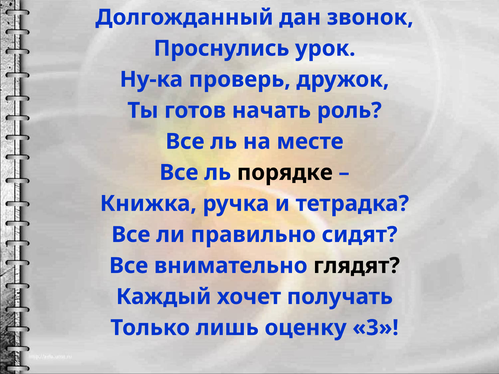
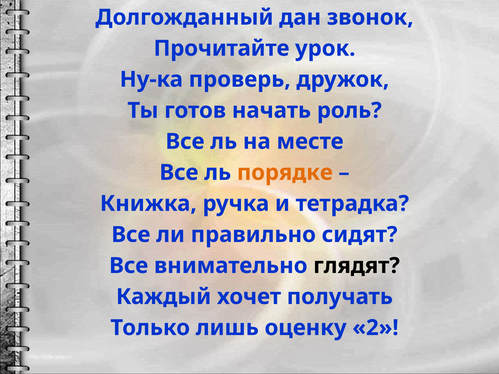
Проснулись: Проснулись -> Прочитайте (221, 48)
порядке colour: black -> orange (285, 173)
3: 3 -> 2 (376, 328)
